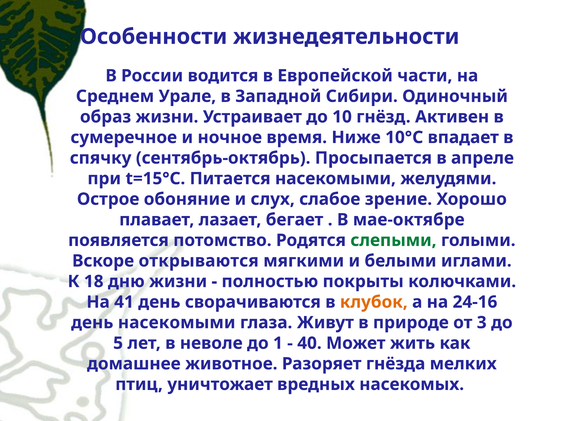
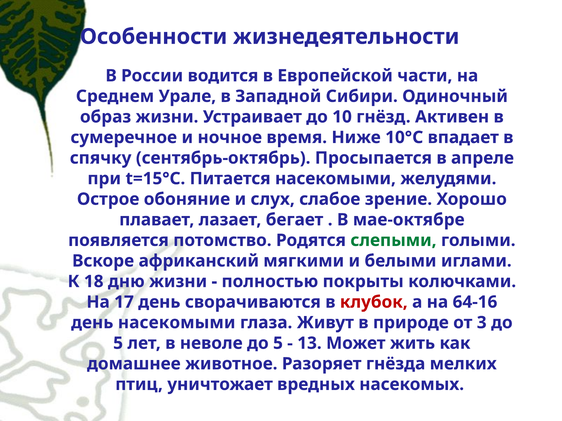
открываются: открываются -> африканский (199, 261)
41: 41 -> 17 (124, 302)
клубок colour: orange -> red (374, 302)
24-16: 24-16 -> 64-16 (475, 302)
неволе до 1: 1 -> 5 (278, 344)
40: 40 -> 13 (309, 344)
